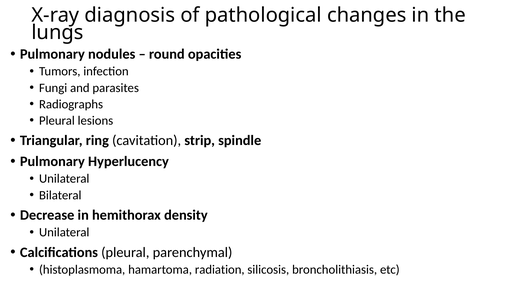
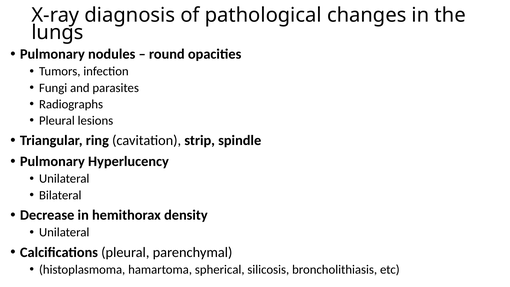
radiation: radiation -> spherical (220, 270)
